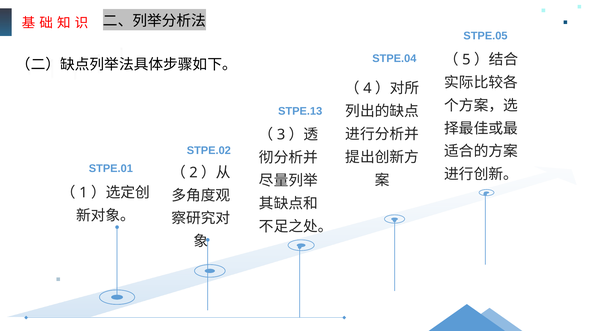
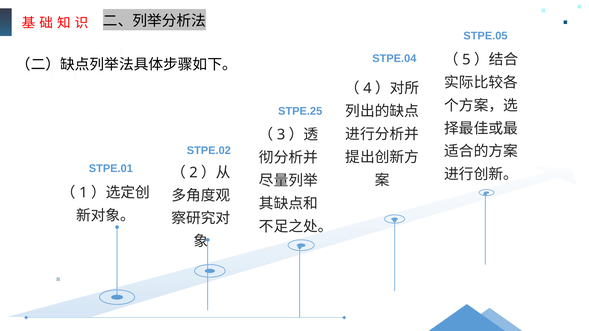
STPE.13: STPE.13 -> STPE.25 (300, 111)
